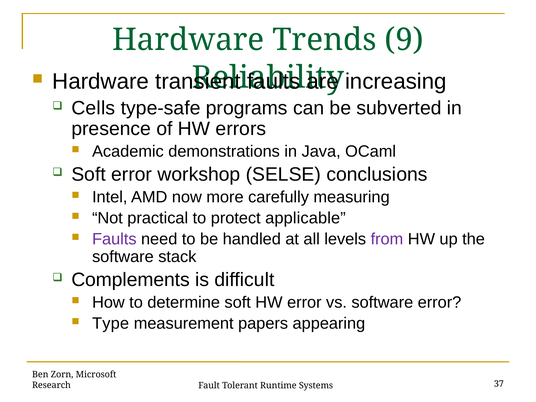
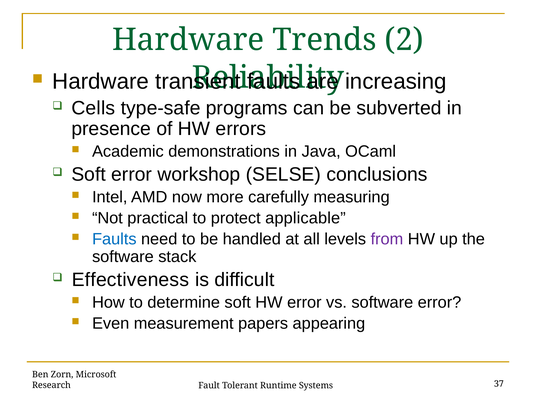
9: 9 -> 2 (404, 40)
Faults colour: purple -> blue (114, 239)
Complements: Complements -> Effectiveness (130, 280)
Type: Type -> Even (111, 323)
